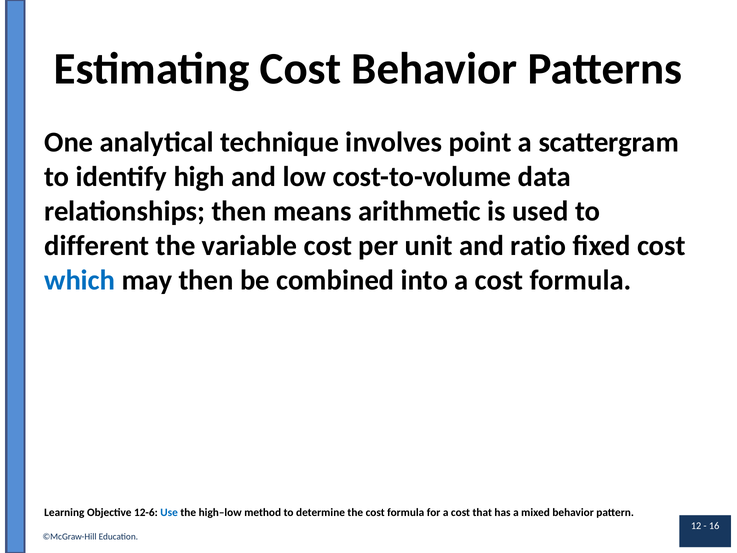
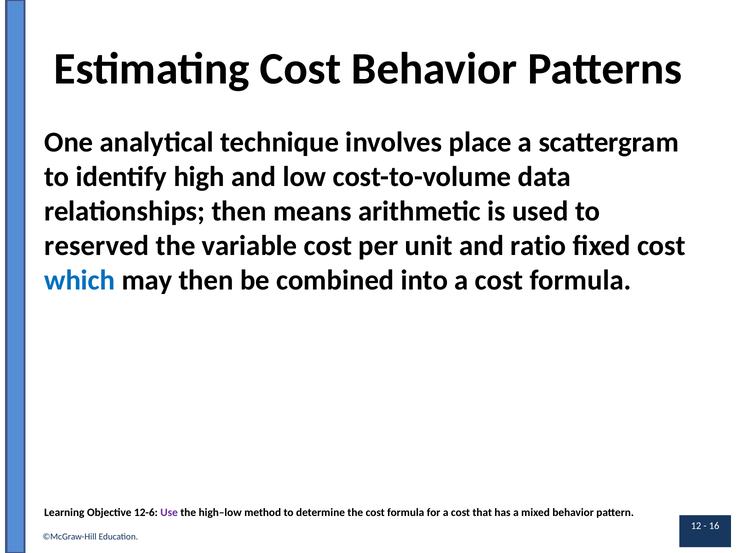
point: point -> place (480, 142)
different: different -> reserved (97, 246)
Use colour: blue -> purple (169, 512)
